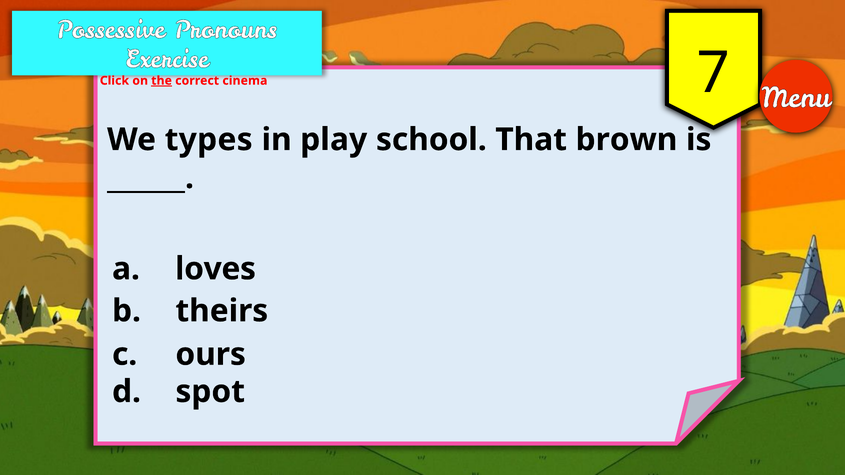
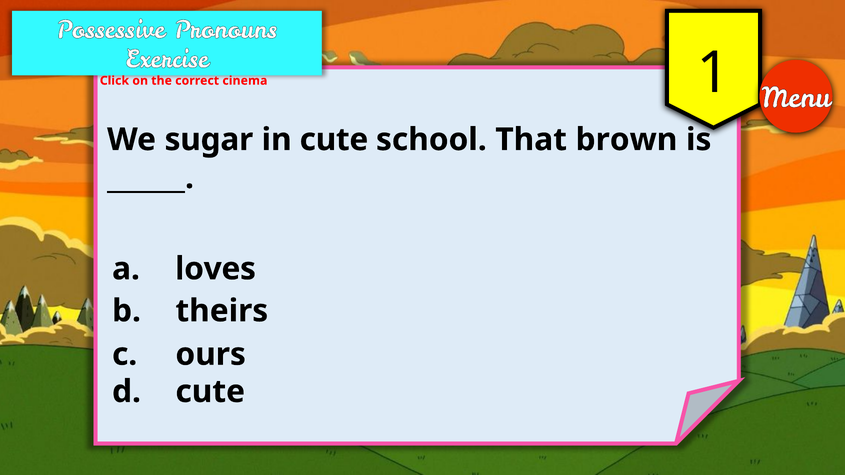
7: 7 -> 1 (713, 73)
the underline: present -> none (162, 81)
types: types -> sugar (209, 140)
in play: play -> cute (334, 140)
d spot: spot -> cute (210, 392)
